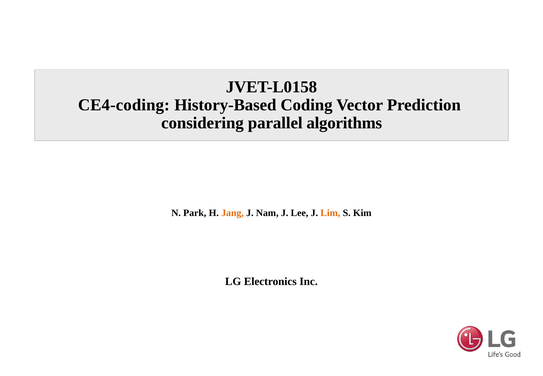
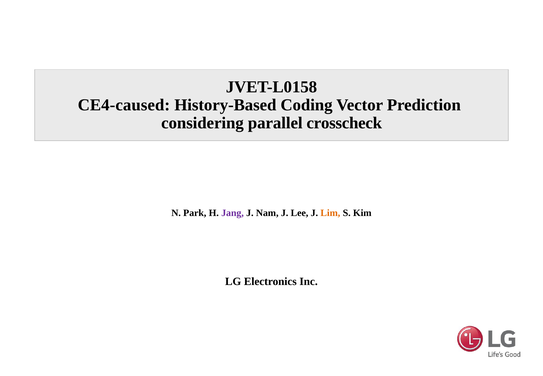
CE4-coding: CE4-coding -> CE4-caused (124, 105)
algorithms: algorithms -> crosscheck (344, 123)
Jang colour: orange -> purple (233, 213)
